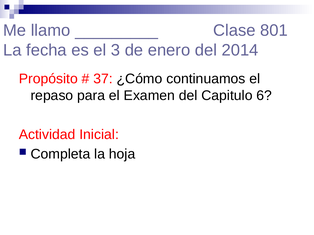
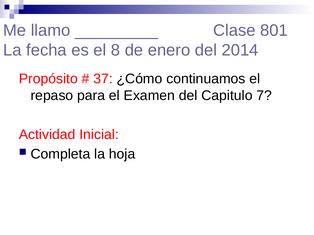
3: 3 -> 8 (116, 50)
6: 6 -> 7 (264, 96)
